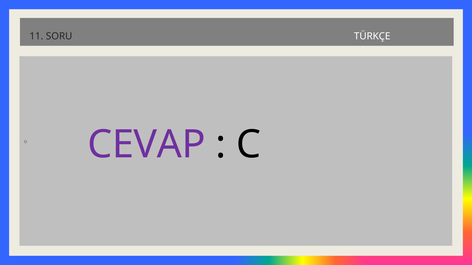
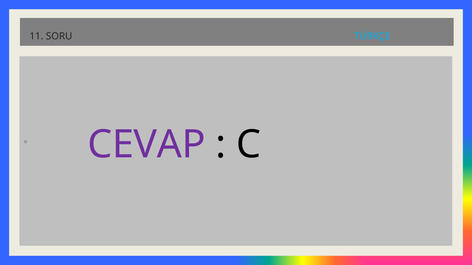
TÜRKÇE colour: white -> light blue (372, 36)
